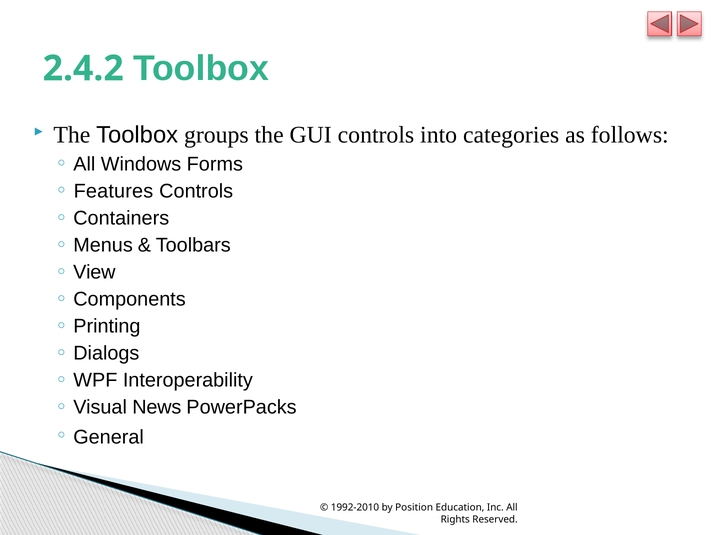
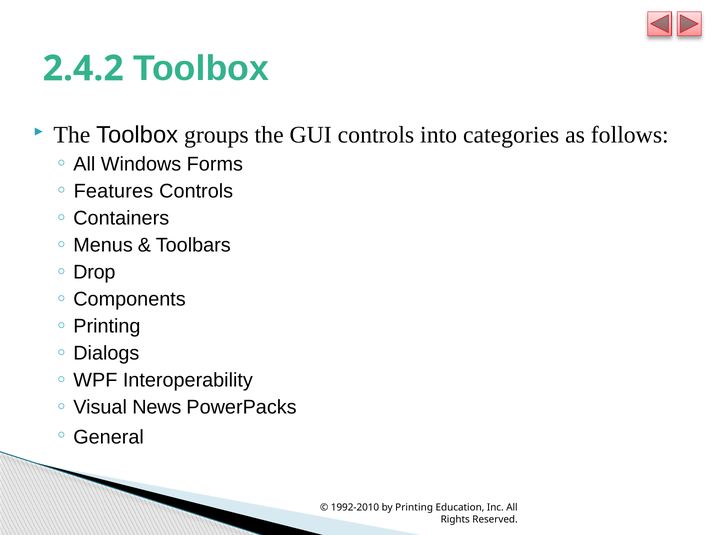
View: View -> Drop (94, 272)
by Position: Position -> Printing (414, 507)
